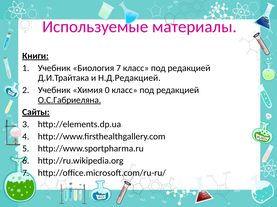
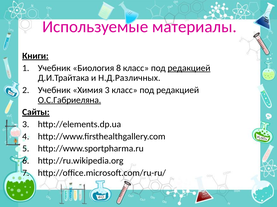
Биология 7: 7 -> 8 (119, 68)
редакцией underline: none -> present (189, 68)
Н.Д.Редакцией: Н.Д.Редакцией -> Н.Д.Различных (129, 78)
Химия 0: 0 -> 3 (107, 90)
